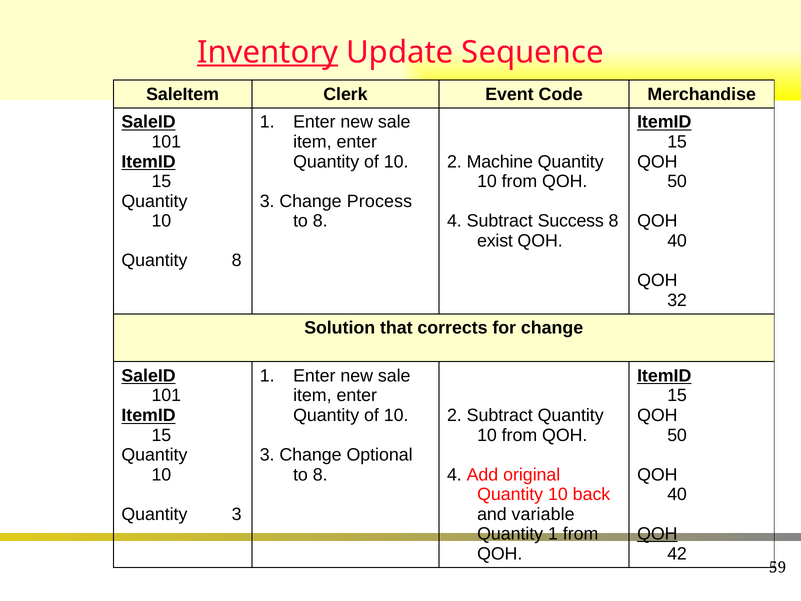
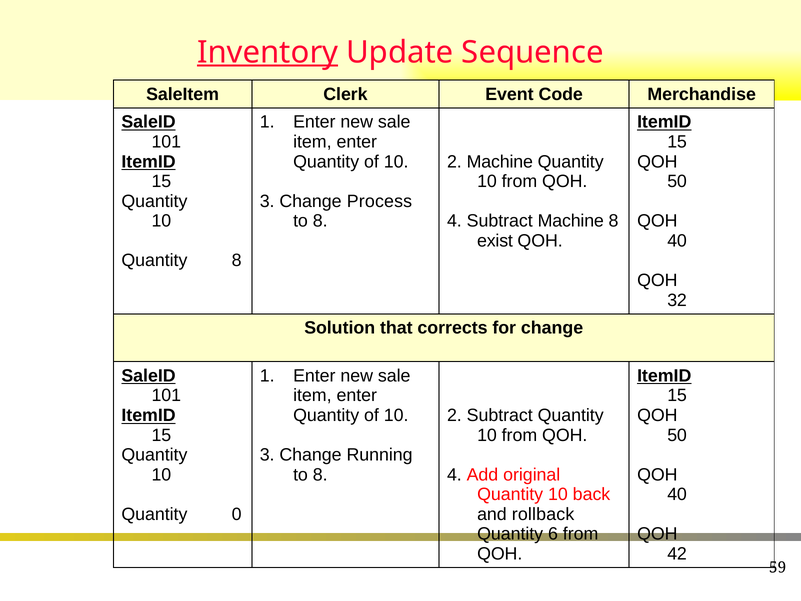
Subtract Success: Success -> Machine (571, 221)
Optional: Optional -> Running (380, 455)
Quantity 3: 3 -> 0 (237, 514)
variable: variable -> rollback (543, 514)
Quantity 1: 1 -> 6 (553, 534)
QOH underline: present -> none (657, 534)
